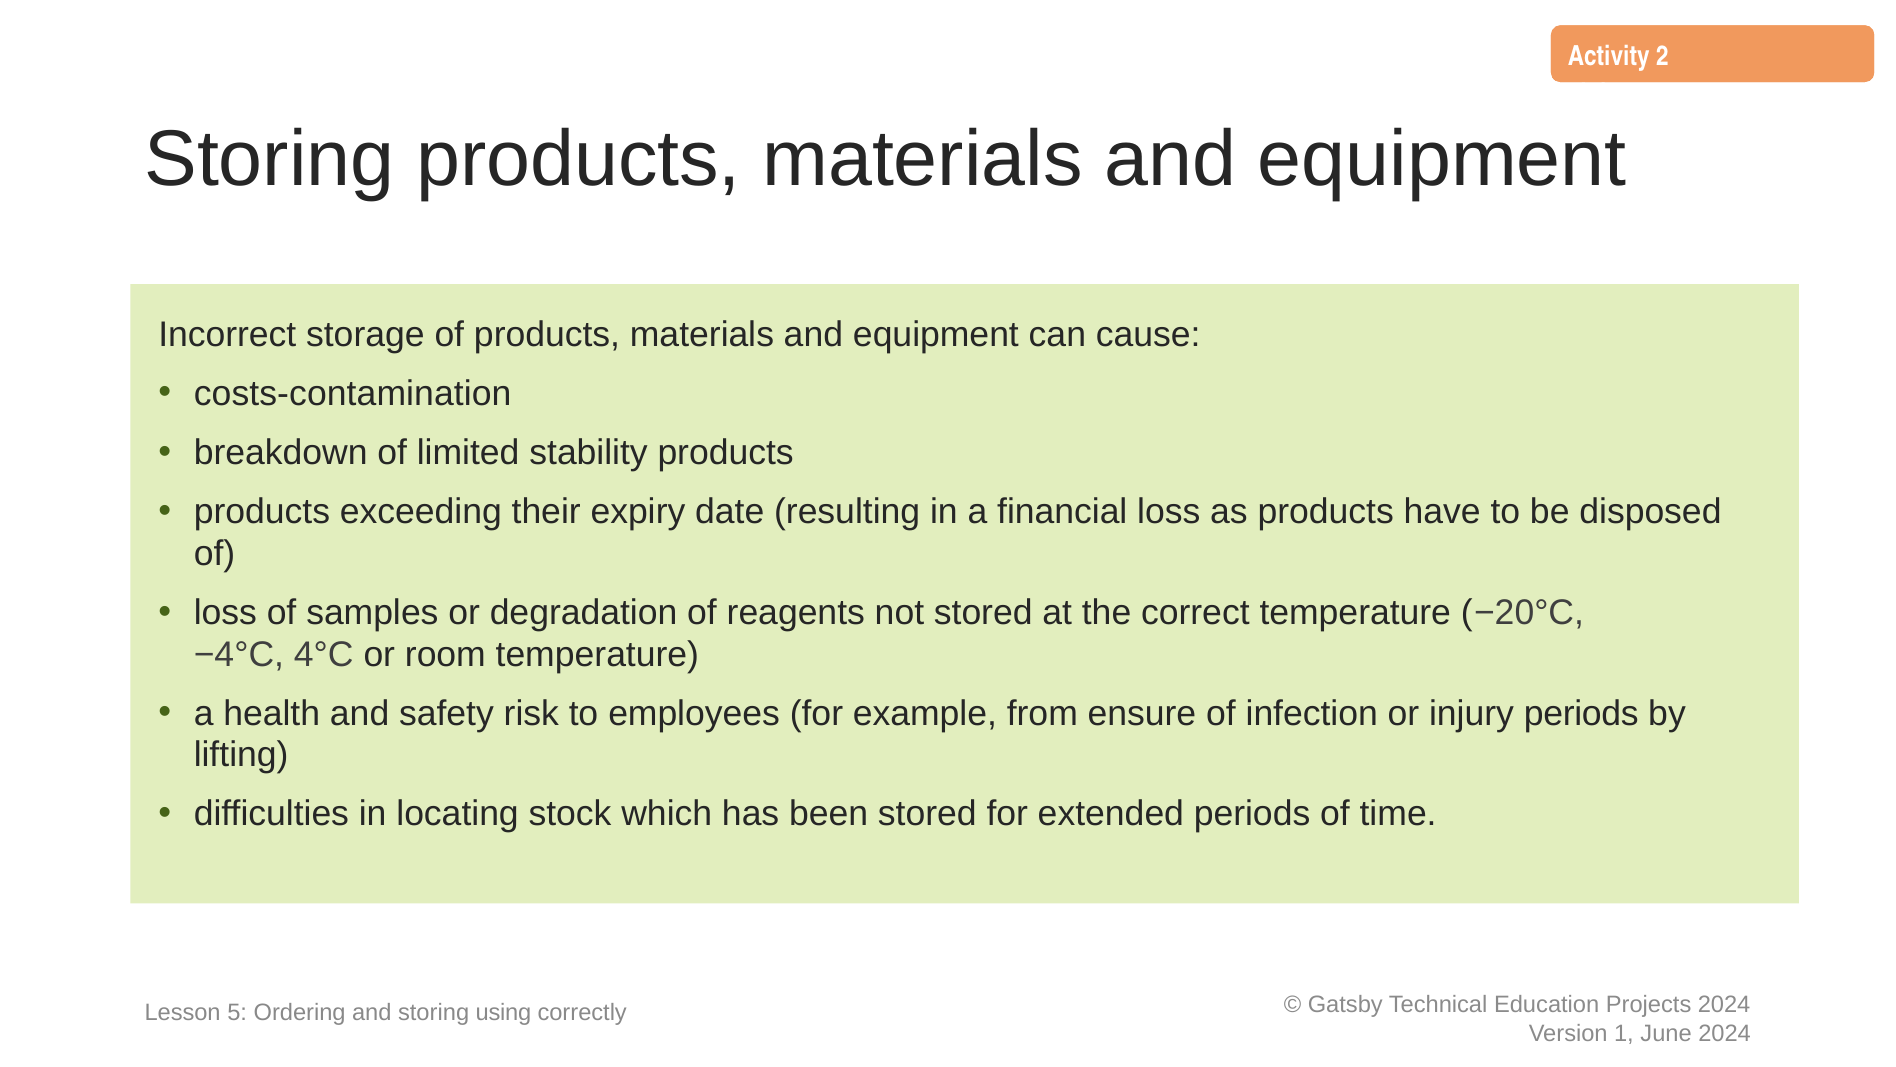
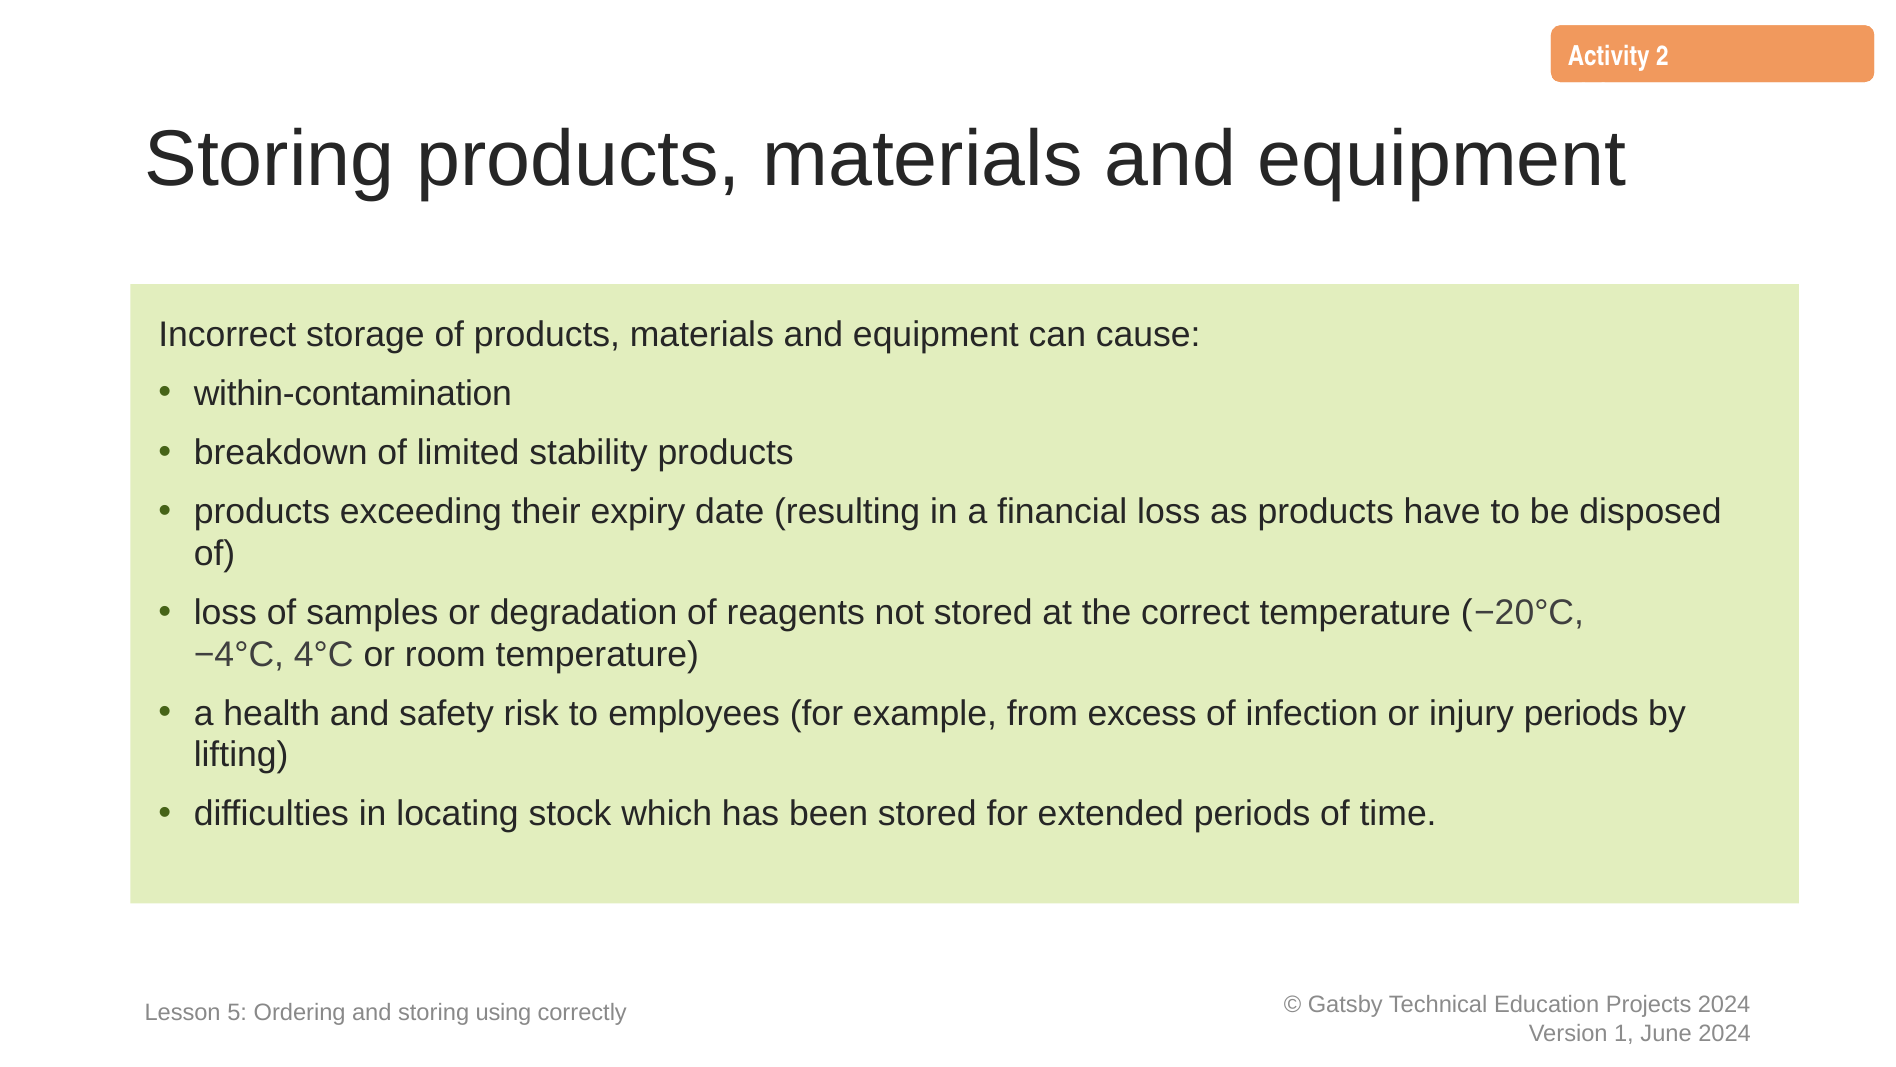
costs-contamination: costs-contamination -> within-contamination (353, 394)
ensure: ensure -> excess (1142, 713)
